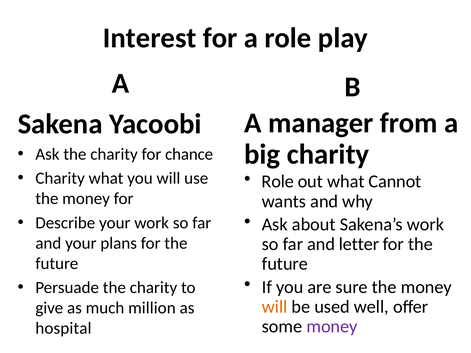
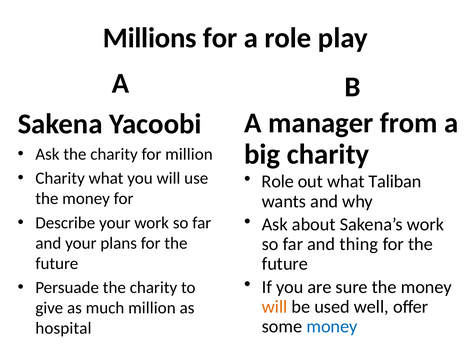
Interest: Interest -> Millions (150, 38)
for chance: chance -> million (189, 154)
Cannot: Cannot -> Taliban (395, 182)
letter: letter -> thing (359, 244)
money colour: purple -> blue (332, 327)
